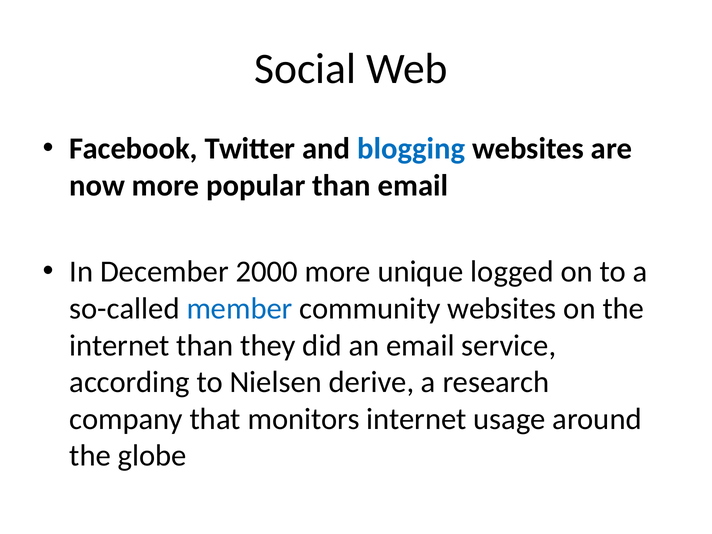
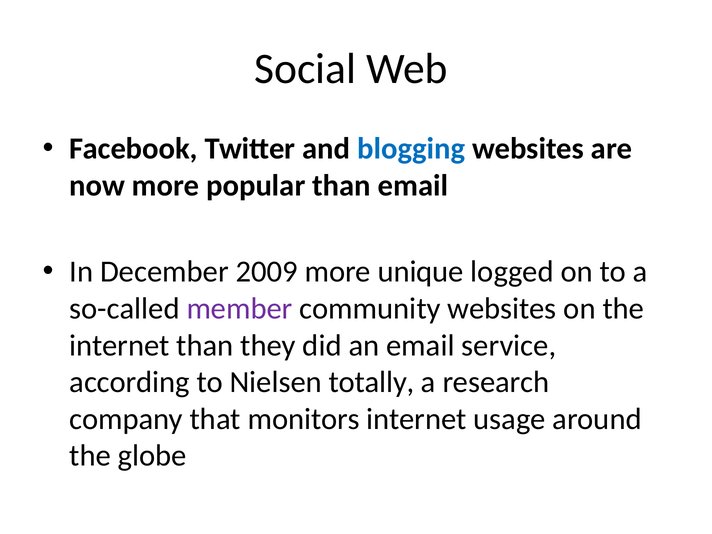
2000: 2000 -> 2009 (267, 272)
member colour: blue -> purple (240, 309)
derive: derive -> totally (372, 382)
